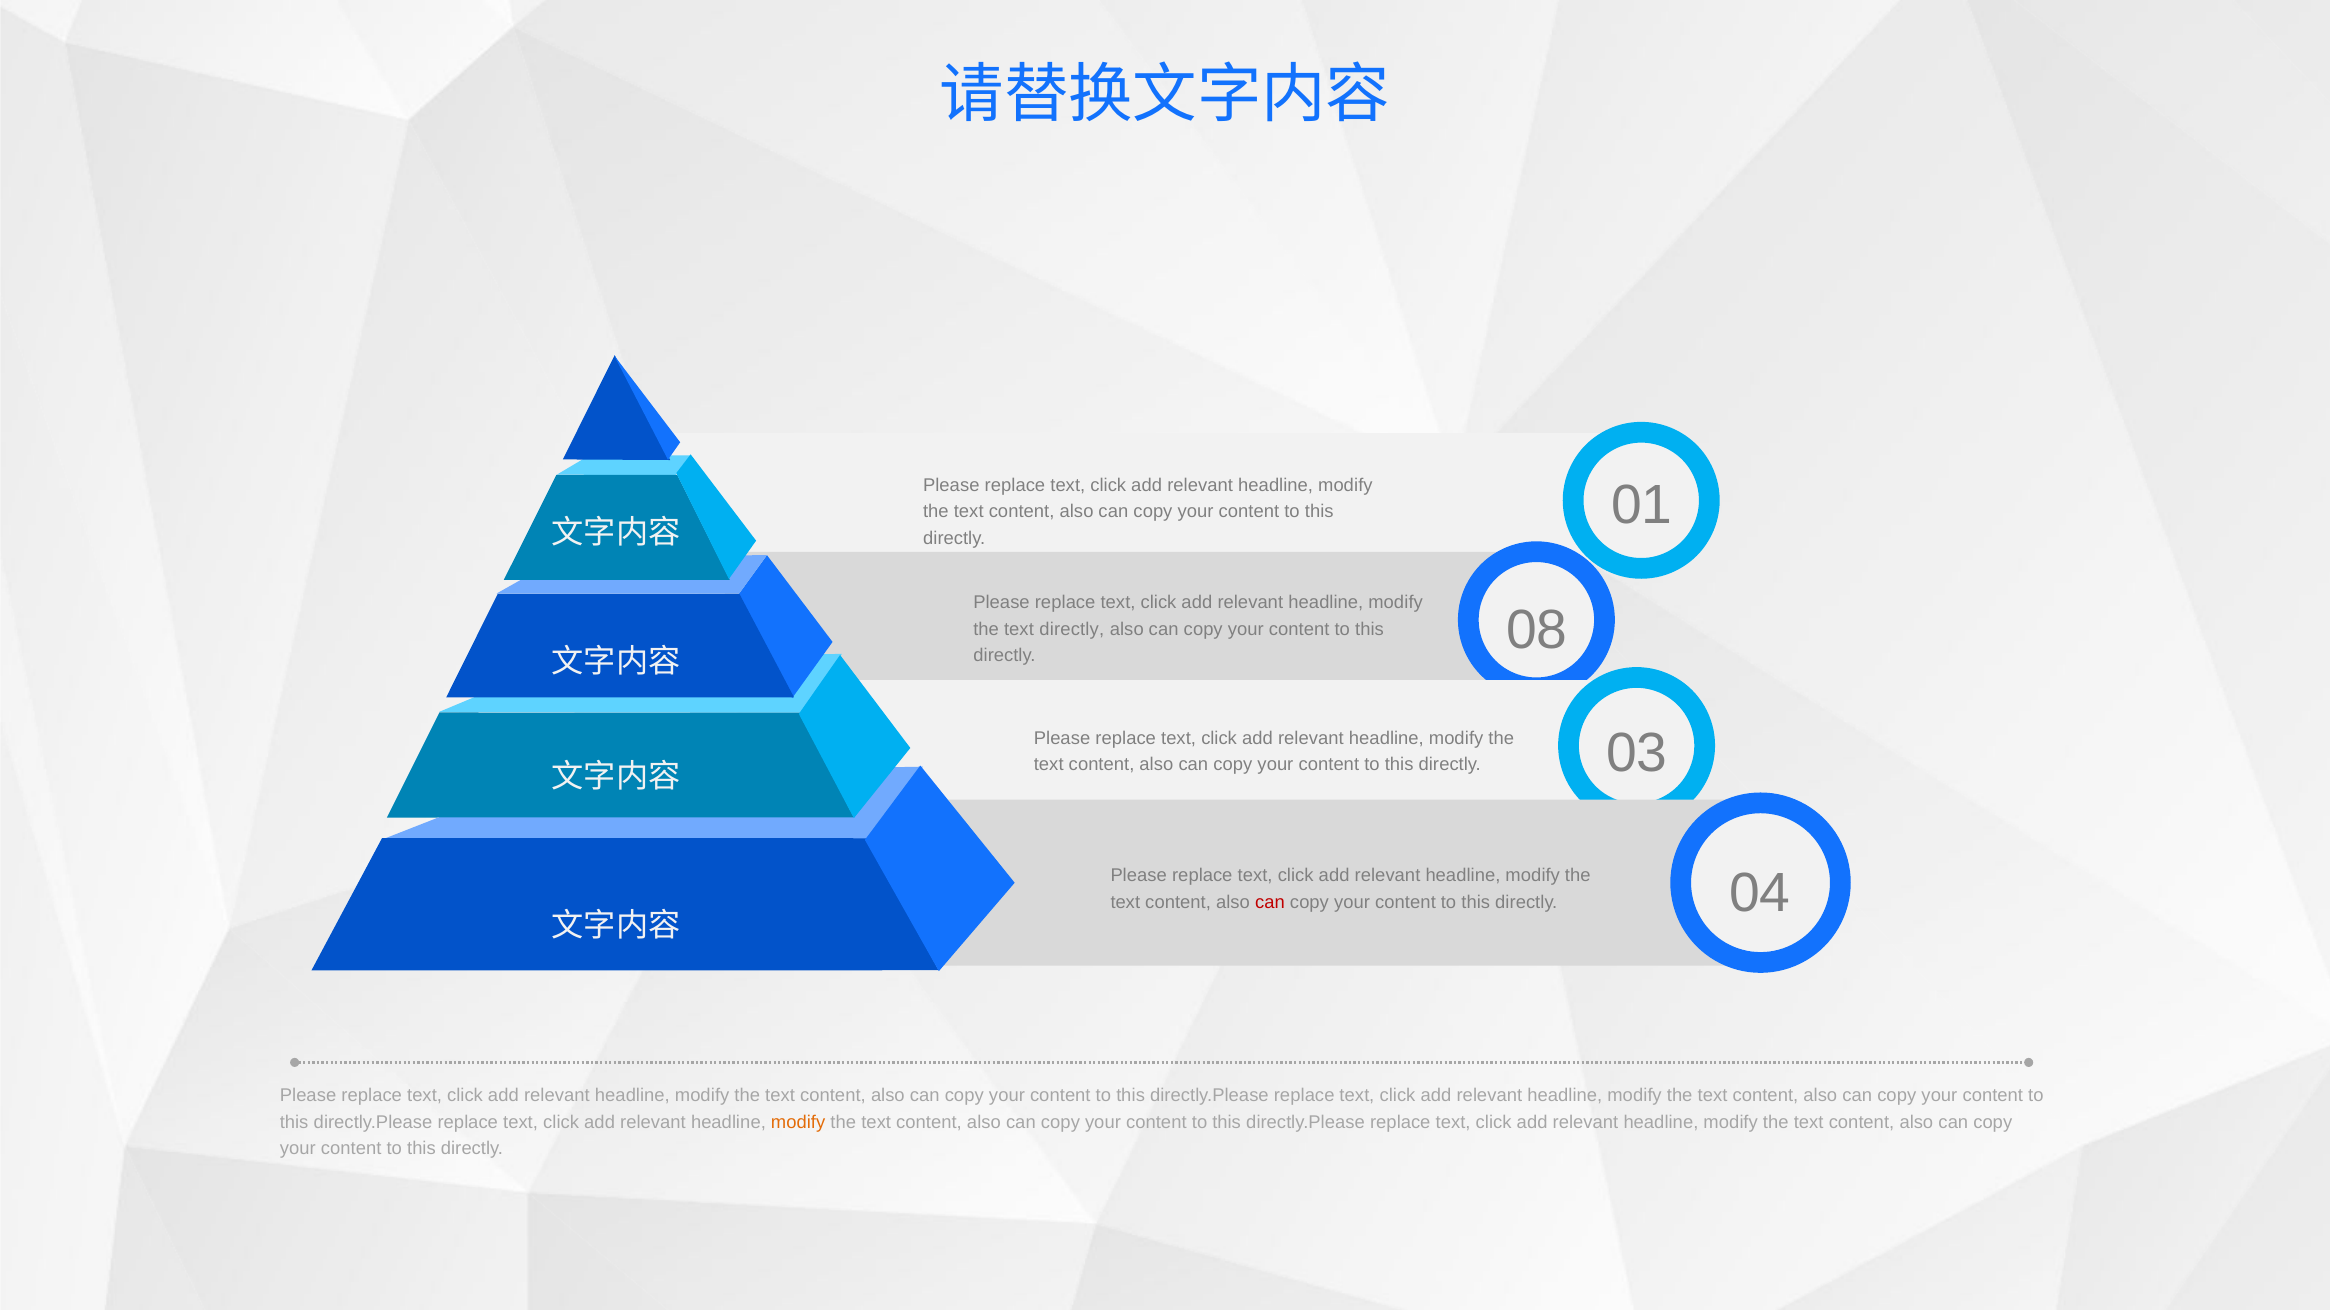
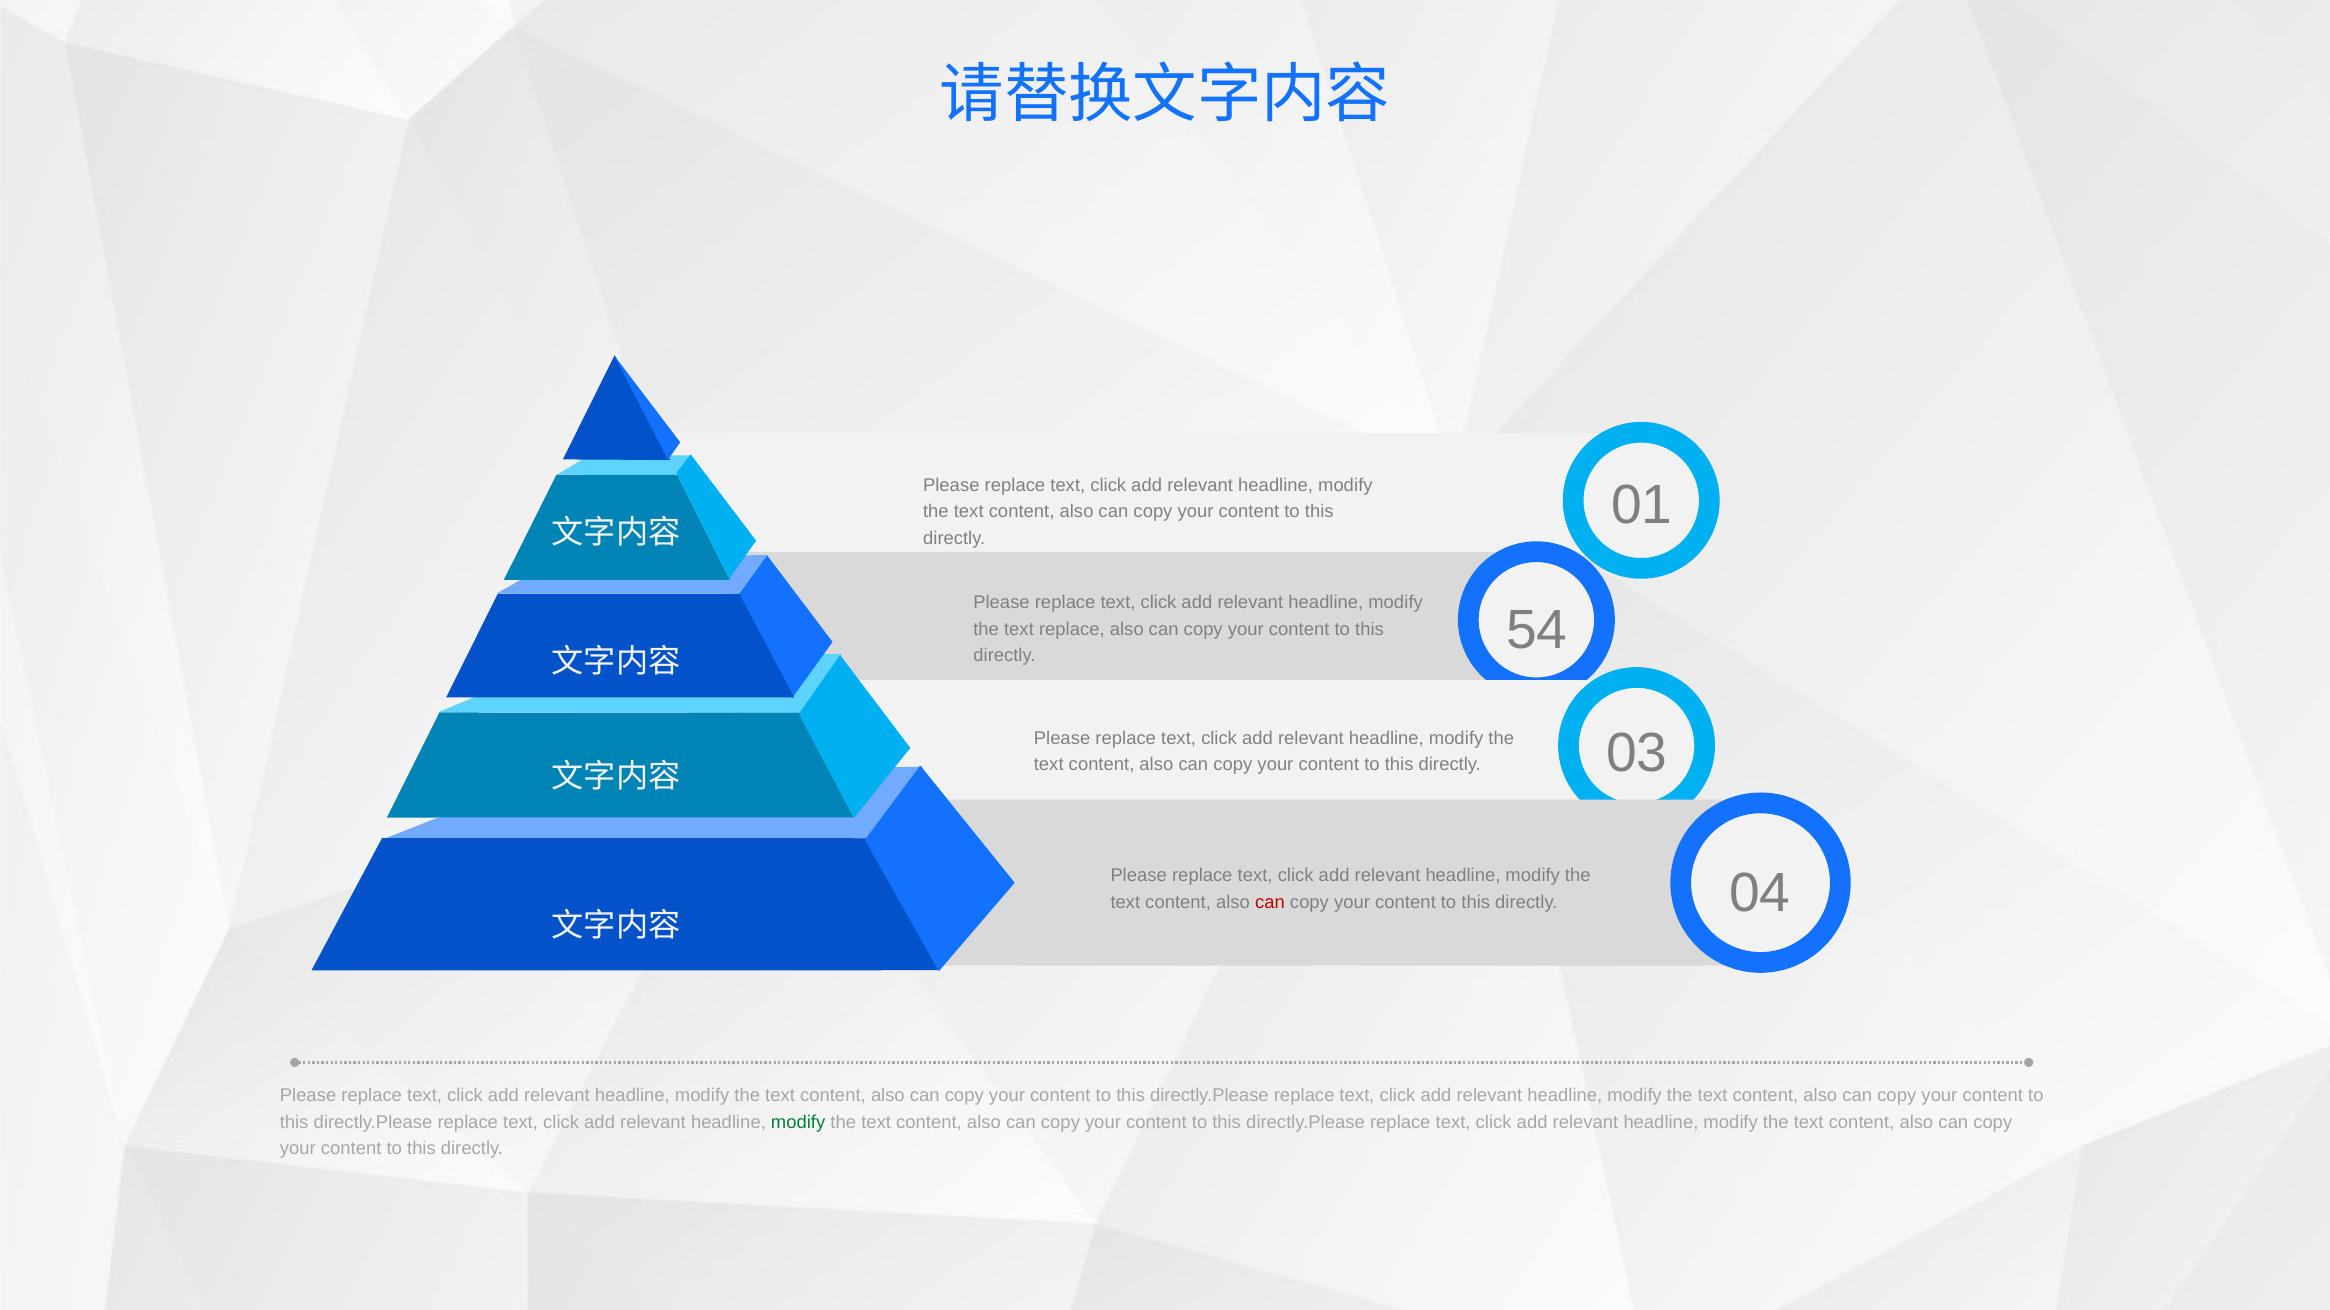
text directly: directly -> replace (1072, 629)
08: 08 -> 54 (1537, 630)
modify colour: orange -> green (798, 1122)
